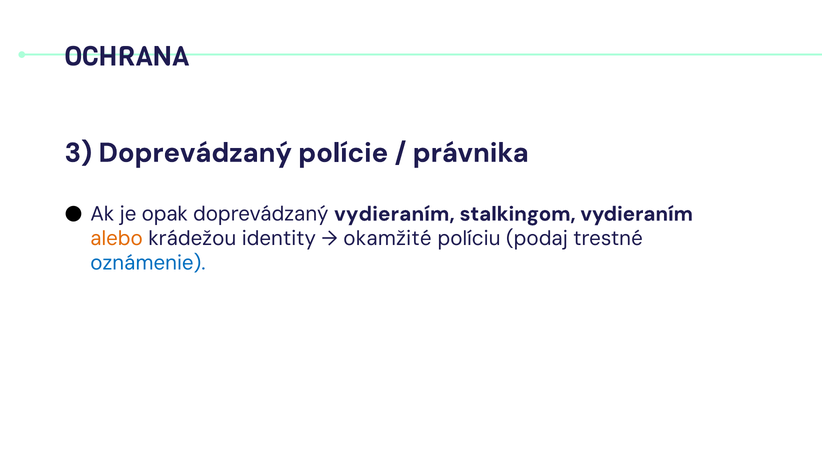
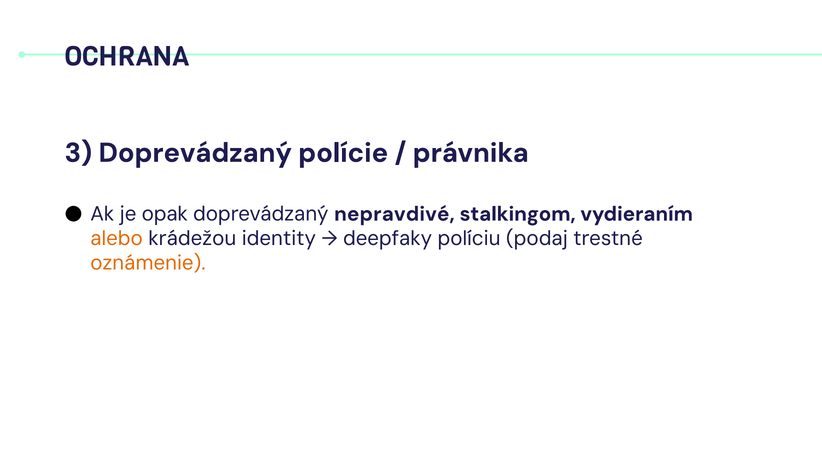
doprevádzaný vydieraním: vydieraním -> nepravdivé (394, 214)
okamžité: okamžité -> deepfaky (388, 239)
oznámenie colour: blue -> orange (148, 263)
